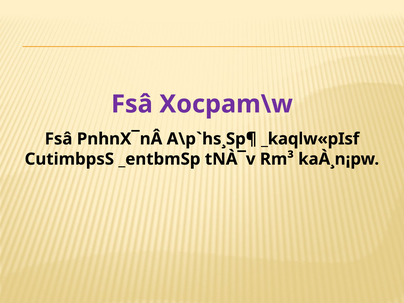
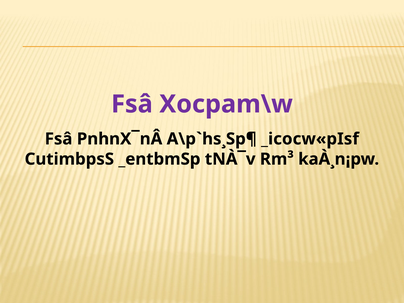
_kaqlw«pIsf: _kaqlw«pIsf -> _icocw«pIsf (310, 139)
